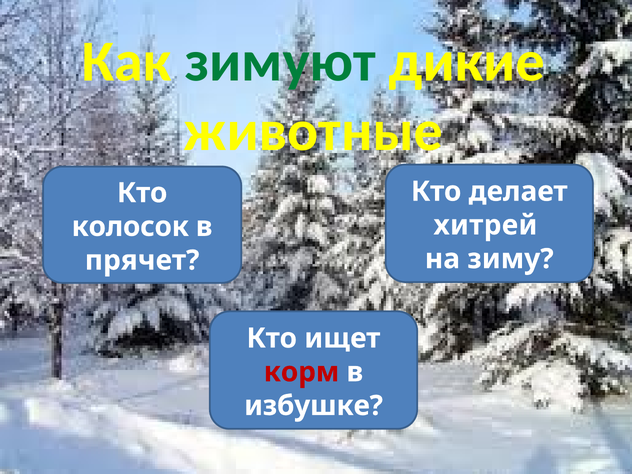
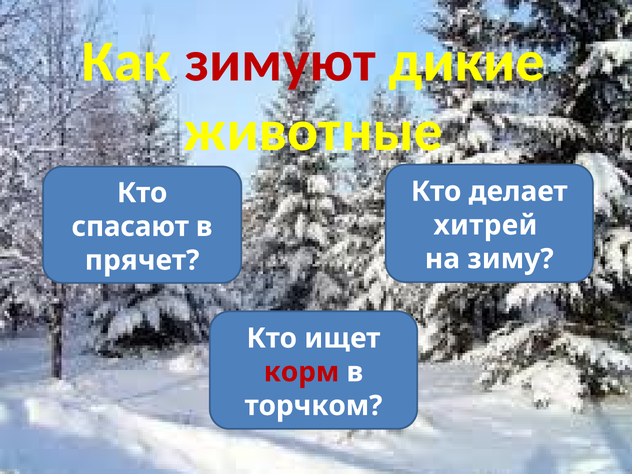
зимуют colour: green -> red (280, 62)
колосок: колосок -> спасают (130, 227)
избушке: избушке -> торчком (313, 406)
